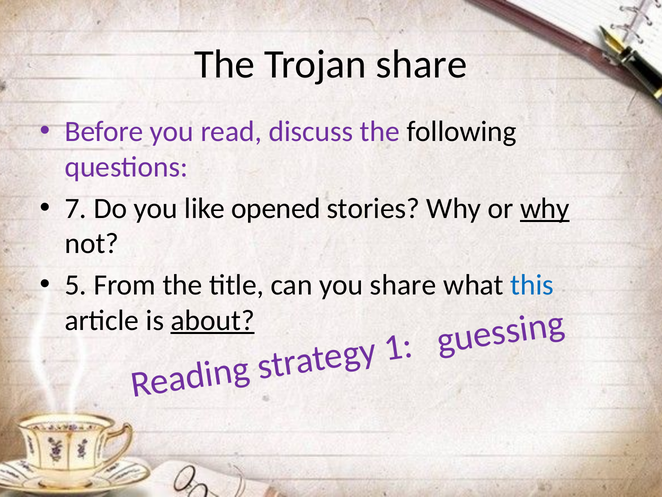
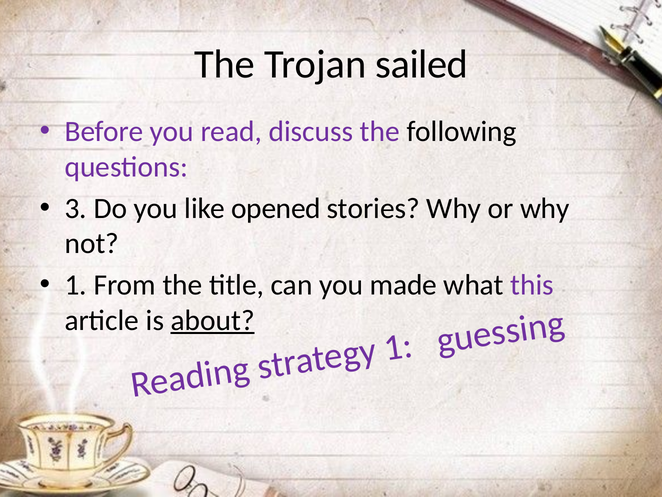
Trojan share: share -> sailed (422, 64)
7: 7 -> 3 (76, 208)
why underline: present -> none (545, 208)
5: 5 -> 1 (76, 285)
you share: share -> made (403, 285)
this colour: blue -> purple (532, 285)
